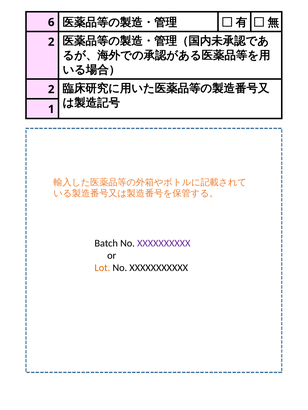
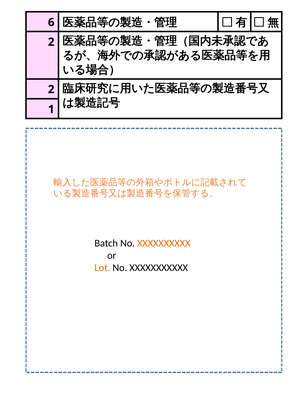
XXXXXXXXXX colour: purple -> orange (164, 244)
